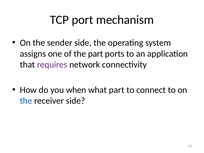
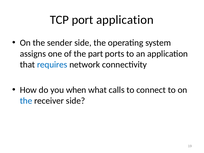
port mechanism: mechanism -> application (125, 20)
requires colour: purple -> blue (52, 65)
what part: part -> calls (117, 90)
